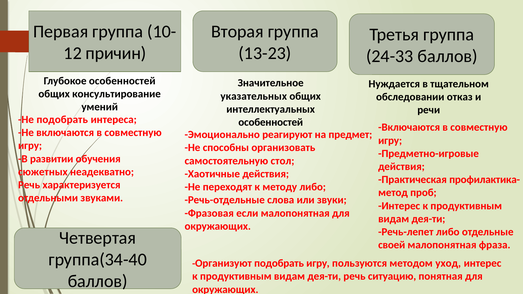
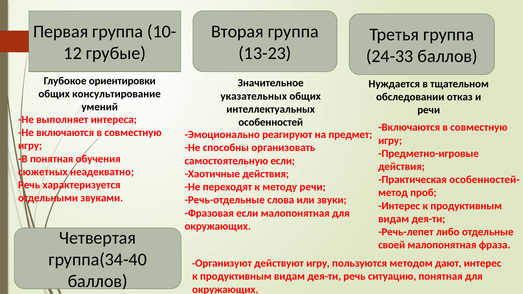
причин: причин -> грубые (116, 53)
Глубокое особенностей: особенностей -> ориентировки (122, 81)
Не подобрать: подобрать -> выполняет (62, 120)
В развитии: развитии -> понятная (52, 159)
самостоятельную стол: стол -> если (283, 161)
профилактика-: профилактика- -> особенностей- (485, 180)
методу либо: либо -> речи (313, 187)
Организуют подобрать: подобрать -> действуют (279, 263)
уход: уход -> дают (448, 263)
